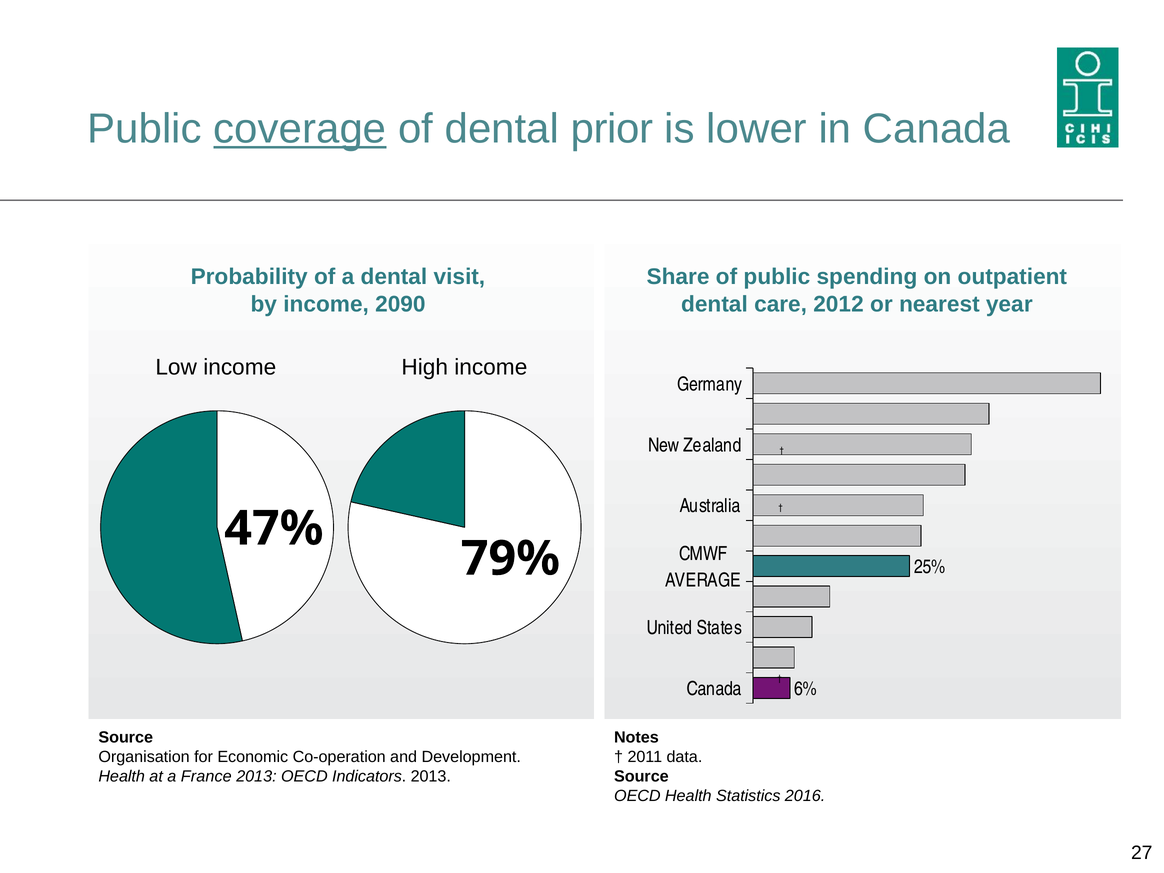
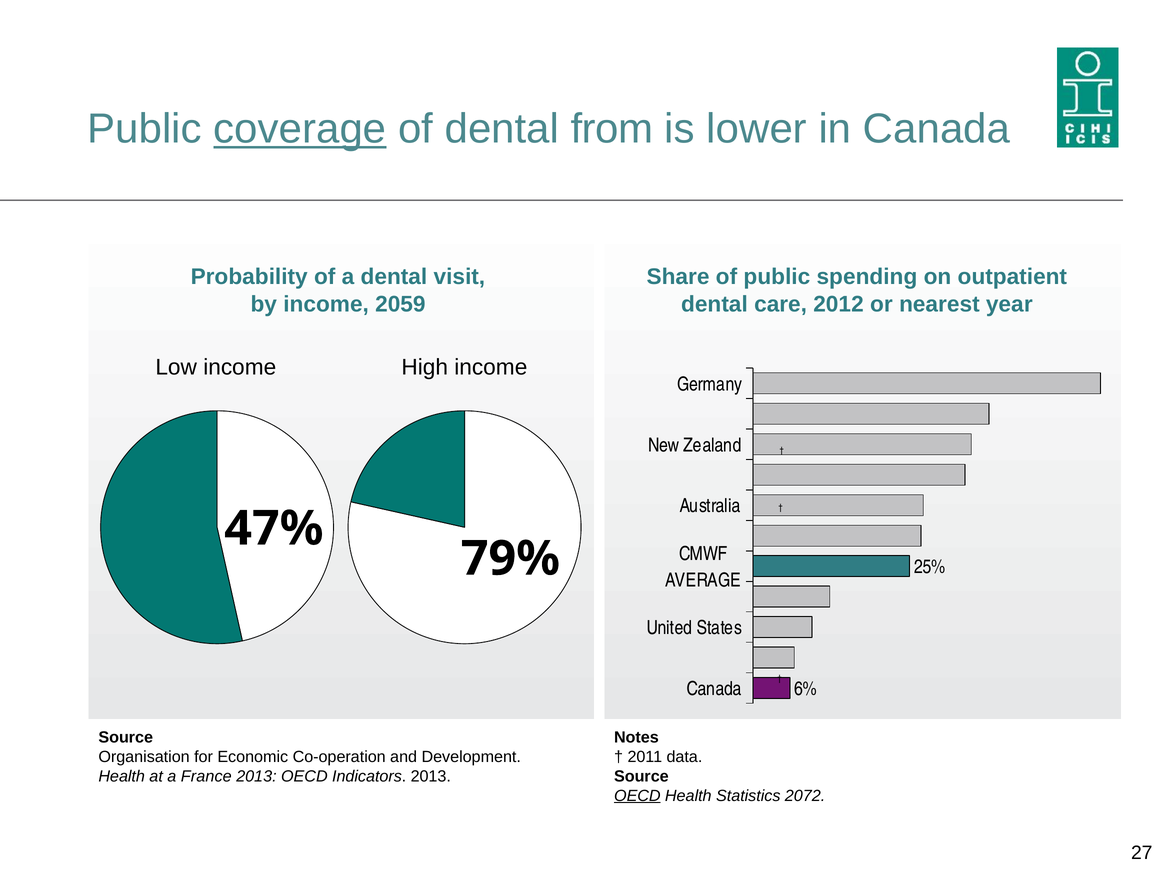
prior: prior -> from (612, 129)
2090: 2090 -> 2059 (400, 304)
OECD underline: none -> present (637, 796)
2016: 2016 -> 2072 (805, 796)
